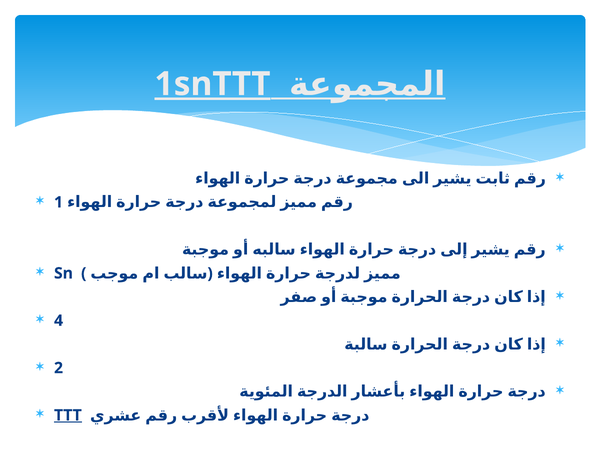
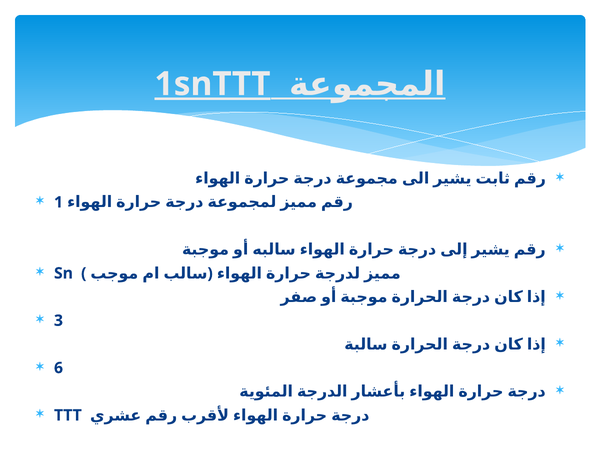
4: 4 -> 3 (59, 321)
2: 2 -> 6 (59, 368)
TTT underline: present -> none (68, 415)
